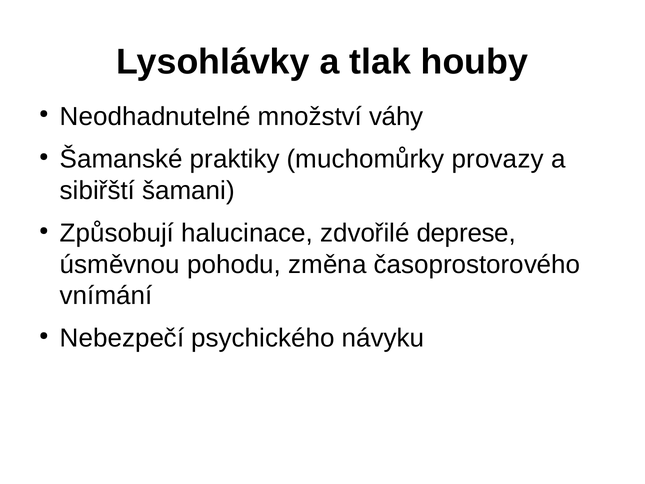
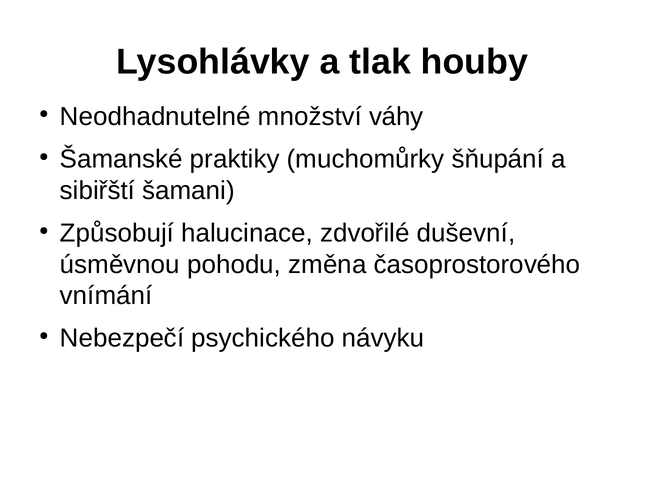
provazy: provazy -> šňupání (498, 159)
deprese: deprese -> duševní (466, 233)
